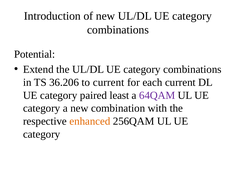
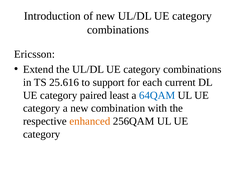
Potential: Potential -> Ericsson (35, 54)
36.206: 36.206 -> 25.616 (64, 82)
to current: current -> support (109, 82)
64QAM colour: purple -> blue (157, 95)
